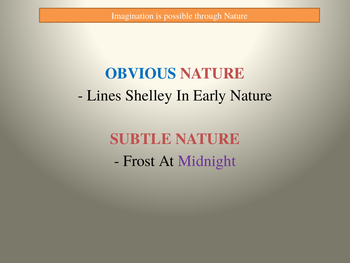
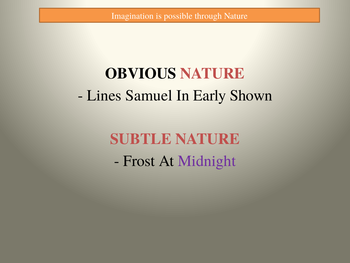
OBVIOUS colour: blue -> black (141, 73)
Shelley: Shelley -> Samuel (149, 95)
Early Nature: Nature -> Shown (251, 95)
